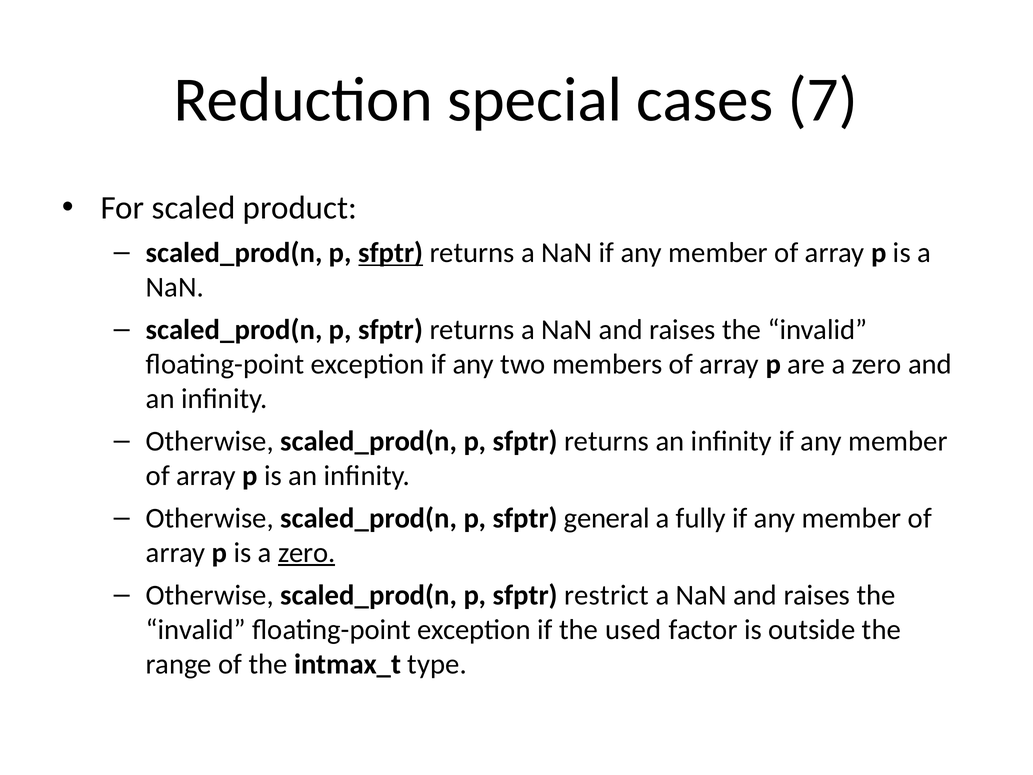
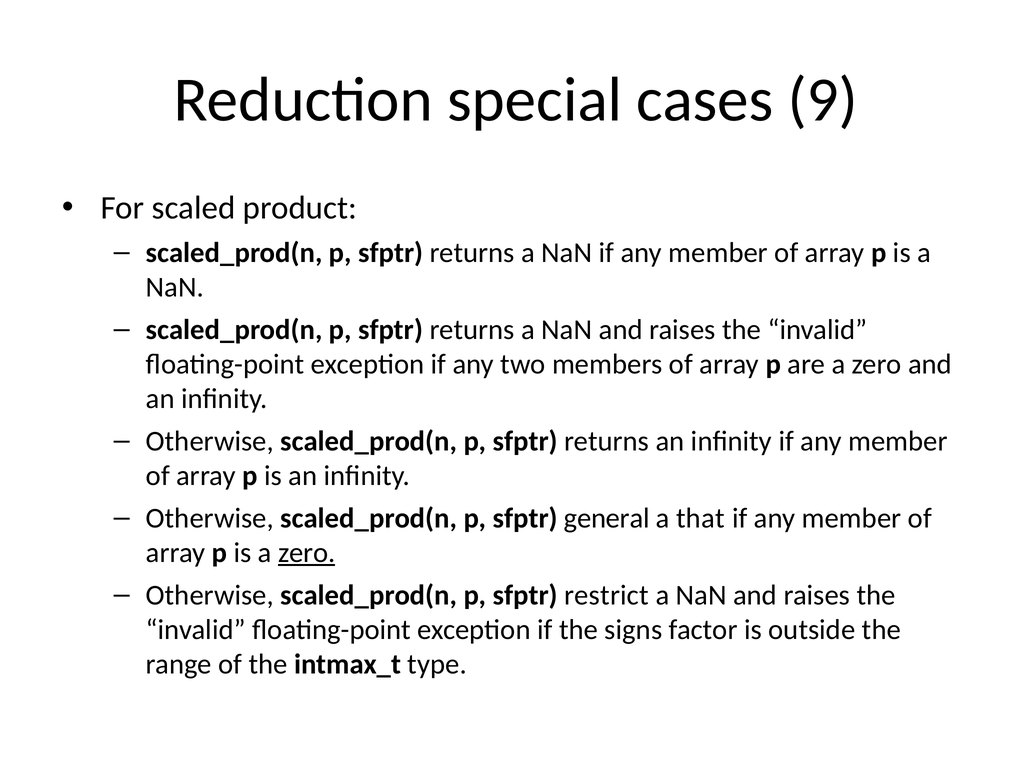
7: 7 -> 9 (823, 100)
sfptr underline: present -> none (391, 253)
fully: fully -> that (701, 518)
used: used -> signs (633, 629)
